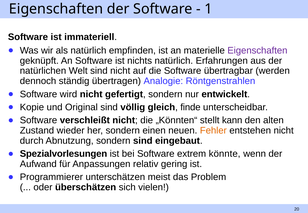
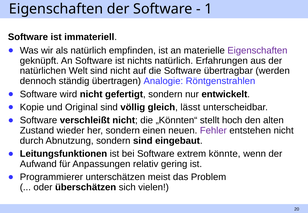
finde: finde -> lässt (190, 107)
kann: kann -> hoch (232, 120)
Fehler colour: orange -> purple (213, 131)
Spezialvorlesungen: Spezialvorlesungen -> Leitungsfunktionen (63, 154)
